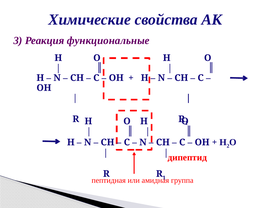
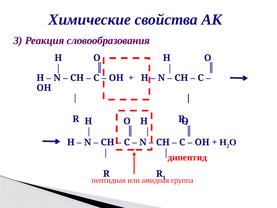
функциональные: функциональные -> словообразования (108, 40)
